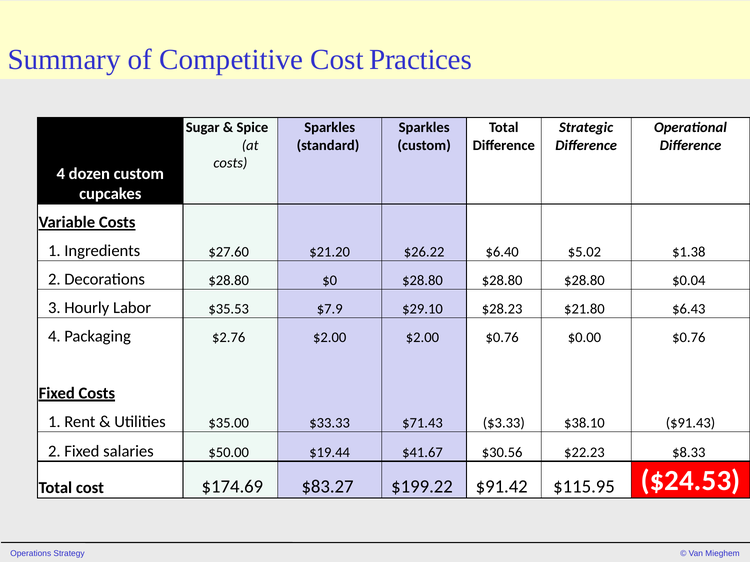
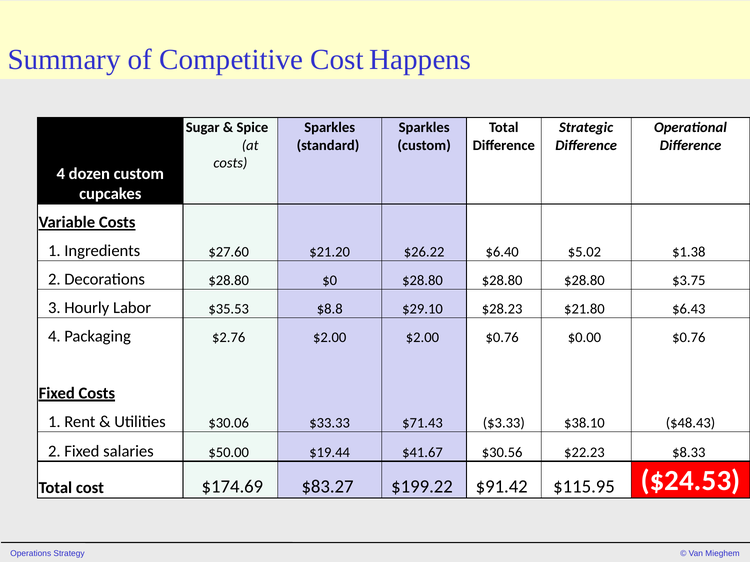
Practices: Practices -> Happens (420, 60)
$0.04: $0.04 -> $3.75 (689, 281)
$7.9: $7.9 -> $8.8 (330, 309)
$35.00: $35.00 -> $30.06 (229, 423)
$91.43: $91.43 -> $48.43 (691, 423)
